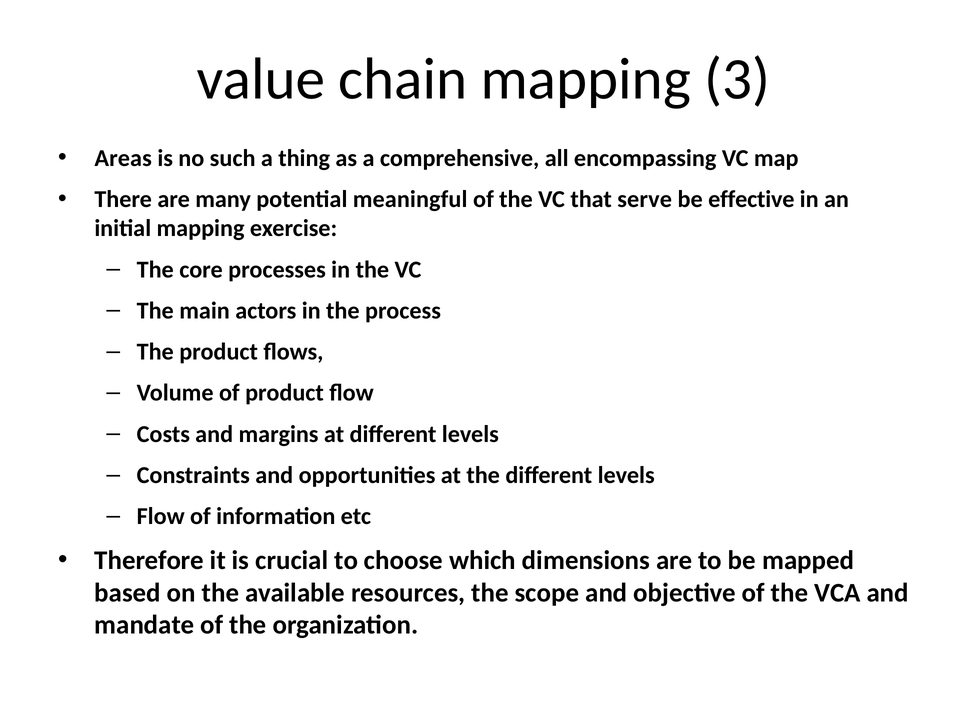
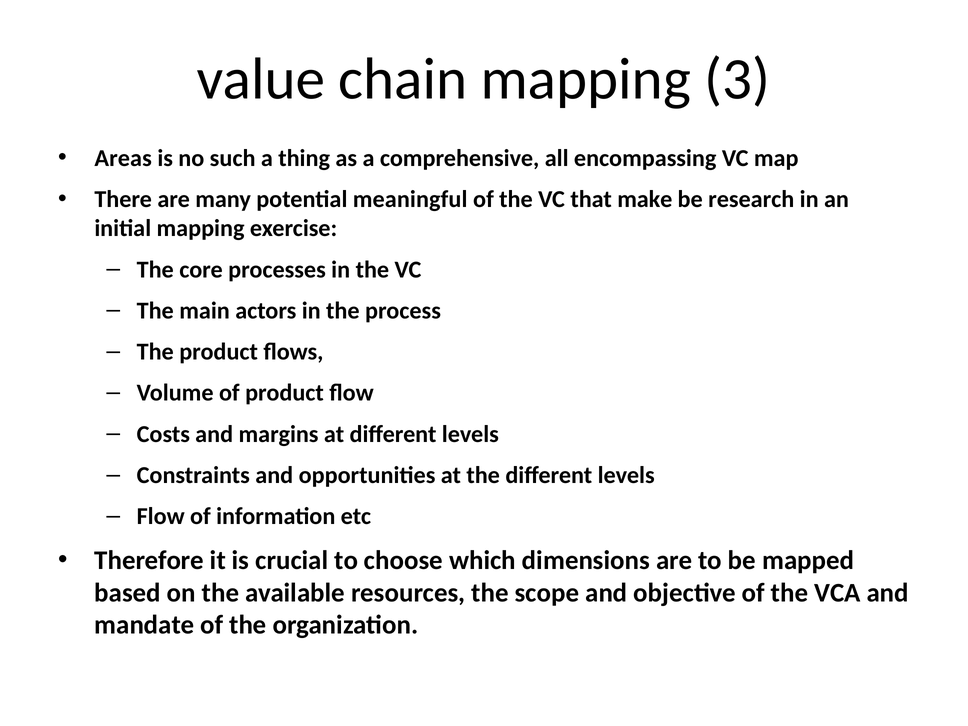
serve: serve -> make (645, 199)
effective: effective -> research (751, 199)
